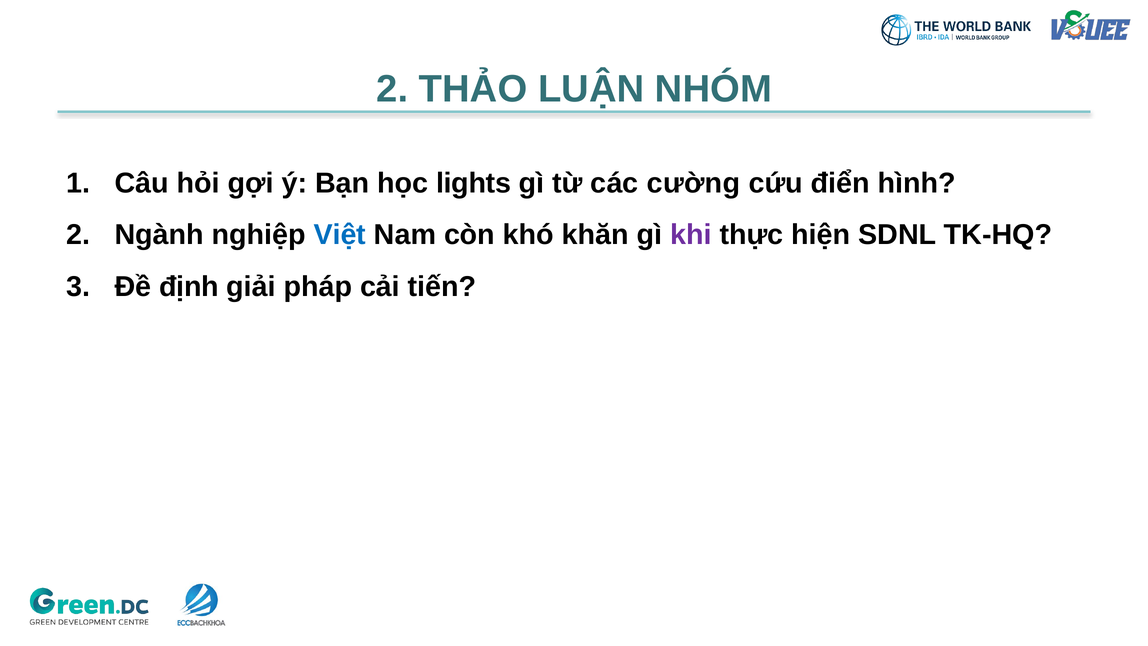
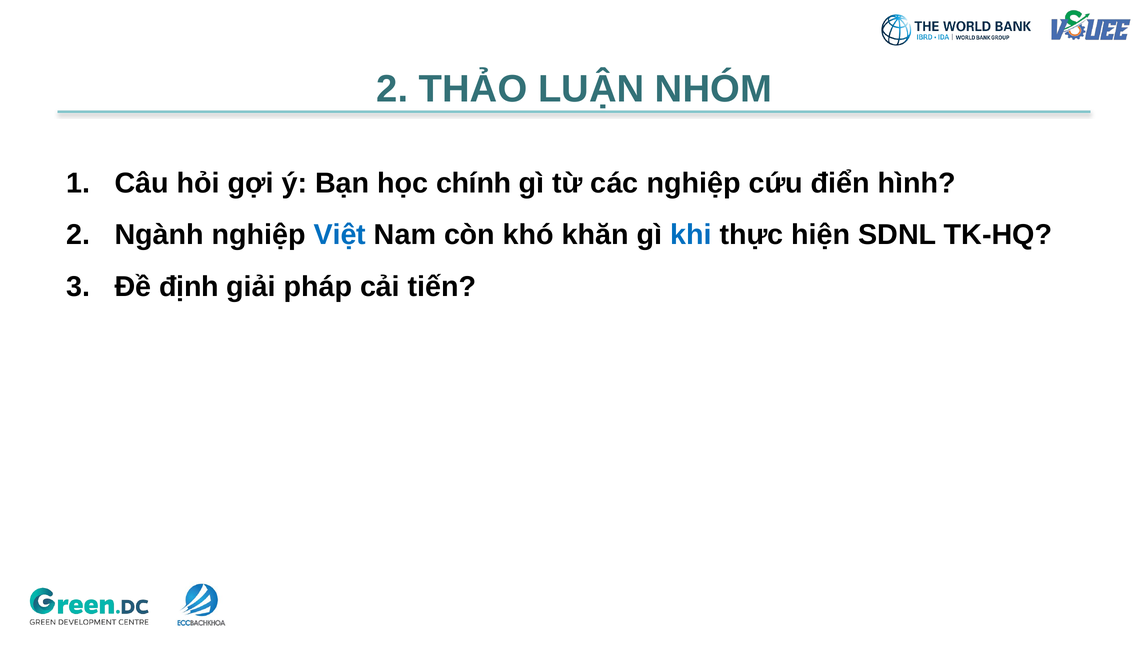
lights: lights -> chính (474, 183)
các cường: cường -> nghiệp (694, 183)
khi colour: purple -> blue (691, 235)
